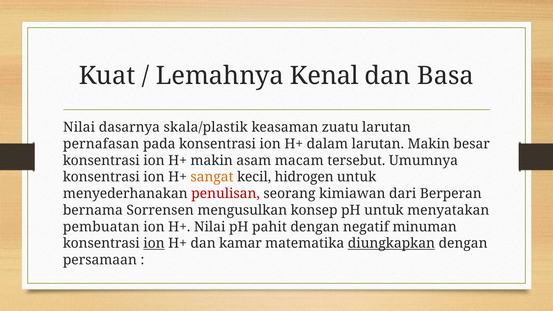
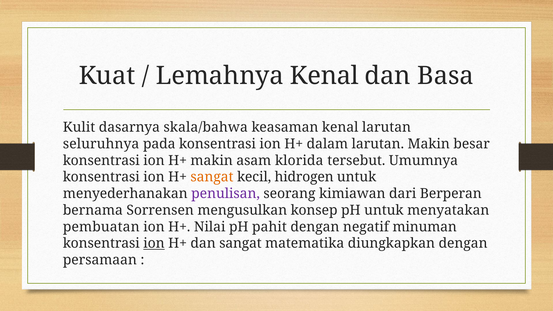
Nilai: Nilai -> Kulit (79, 127)
skala/plastik: skala/plastik -> skala/bahwa (206, 127)
keasaman zuatu: zuatu -> kenal (340, 127)
pernafasan: pernafasan -> seluruhnya (101, 144)
macam: macam -> klorida (299, 161)
penulisan colour: red -> purple (226, 194)
dan kamar: kamar -> sangat (240, 243)
diungkapkan underline: present -> none (391, 243)
